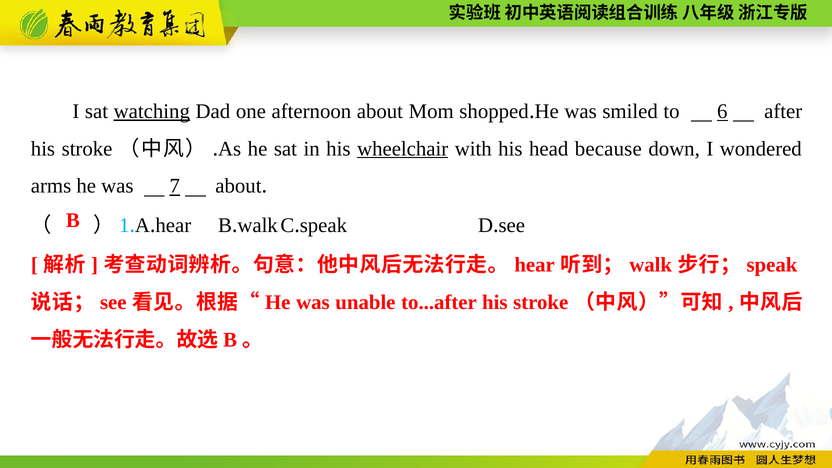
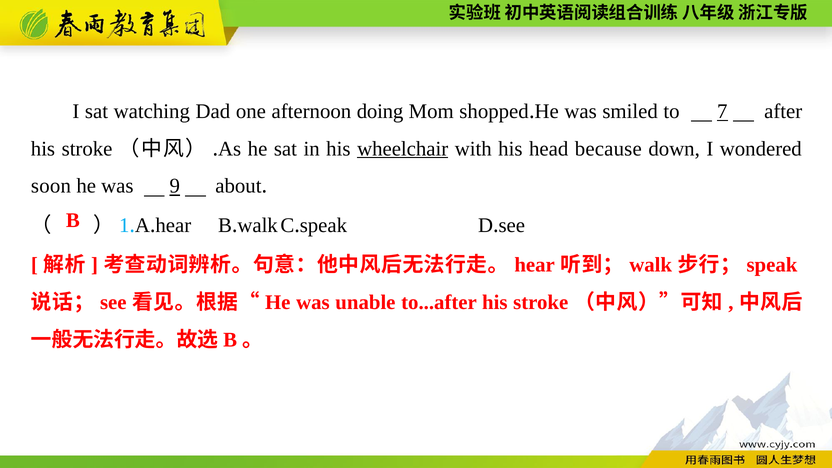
watching underline: present -> none (152, 111)
afternoon about: about -> doing (380, 111)
6: 6 -> 7 (722, 111)
arms: arms -> soon (51, 186)
7: 7 -> 9 (175, 186)
